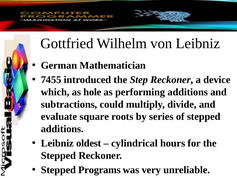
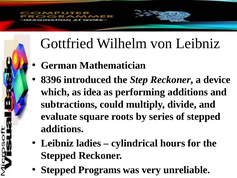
7455: 7455 -> 8396 (51, 80)
hole: hole -> idea (92, 92)
oldest: oldest -> ladies (89, 143)
